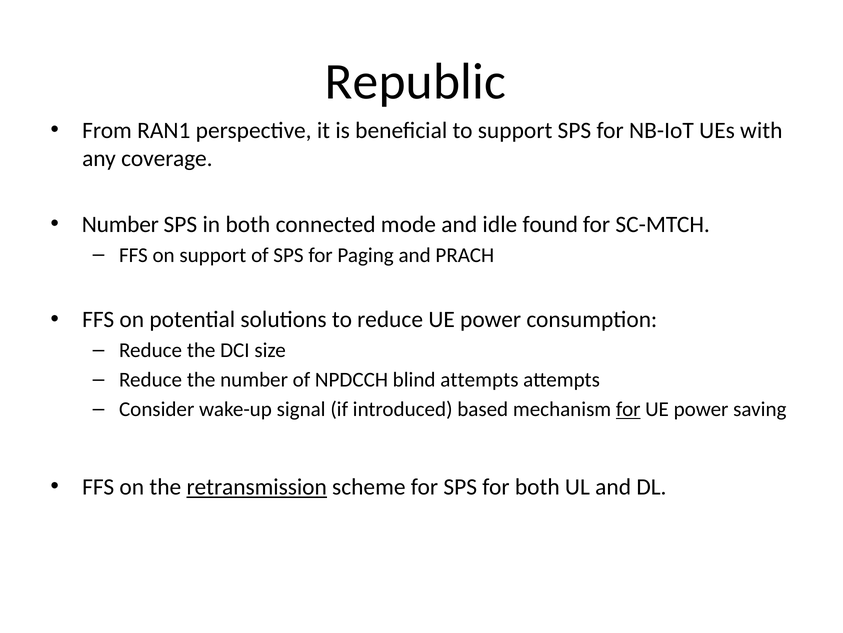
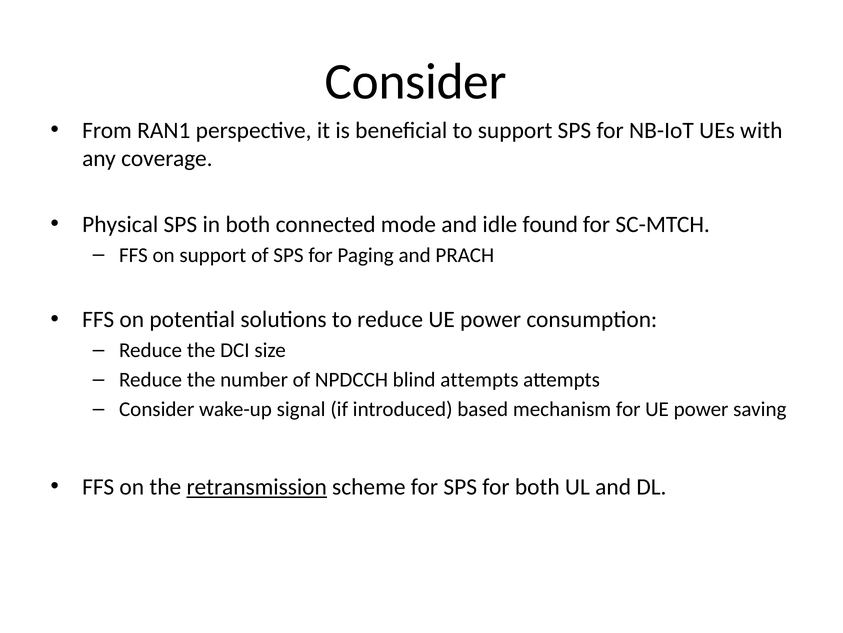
Republic: Republic -> Consider (416, 82)
Number: Number -> Physical (120, 224)
for underline: present -> none (628, 409)
